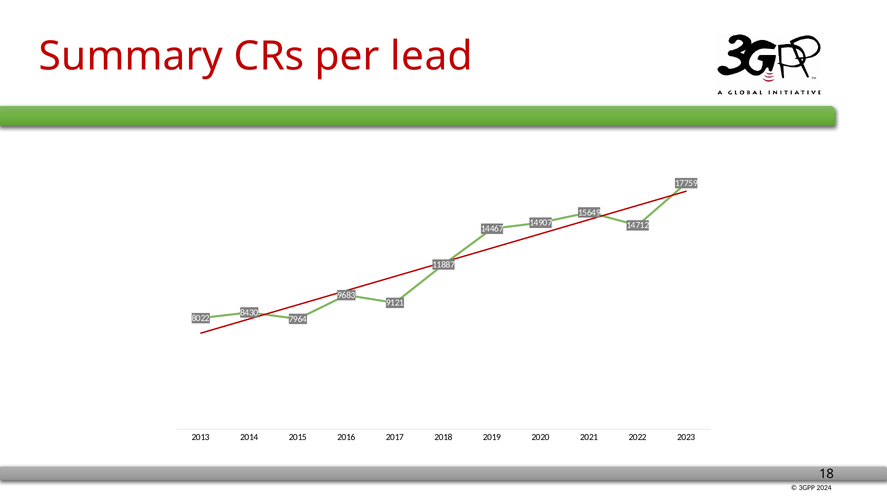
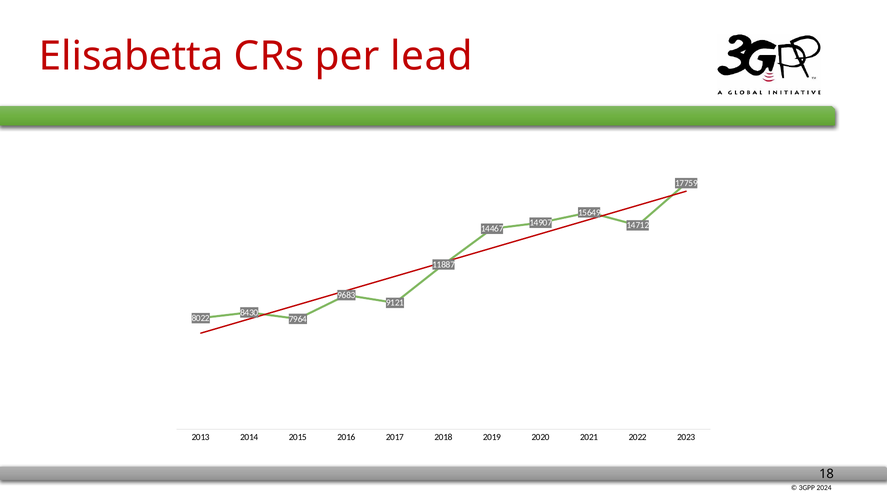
Summary: Summary -> Elisabetta (131, 56)
